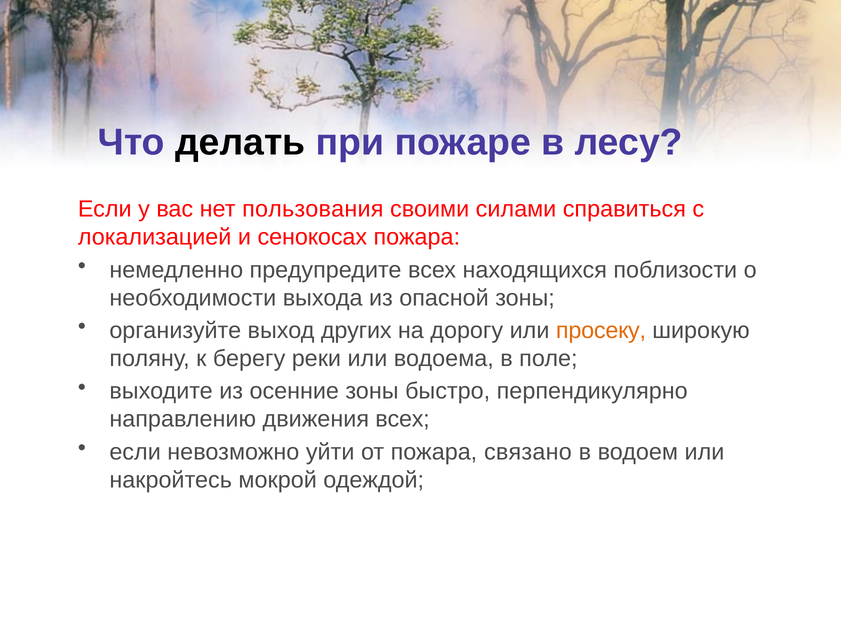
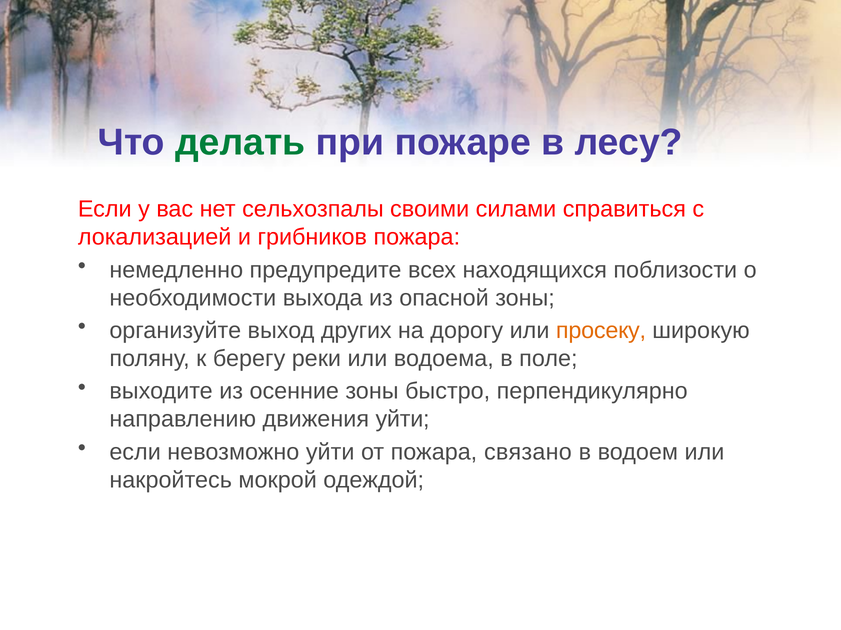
делать colour: black -> green (240, 142)
пользования: пользования -> сельхозпалы (313, 209)
сенокосах: сенокосах -> грибников (312, 237)
движения всех: всех -> уйти (403, 420)
